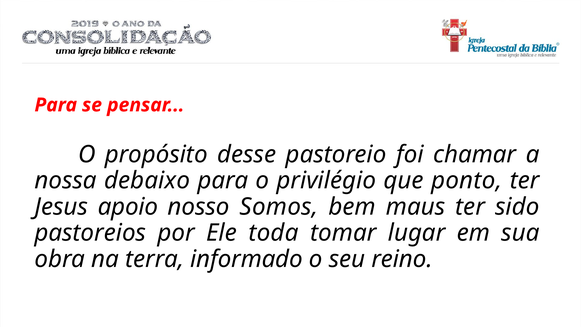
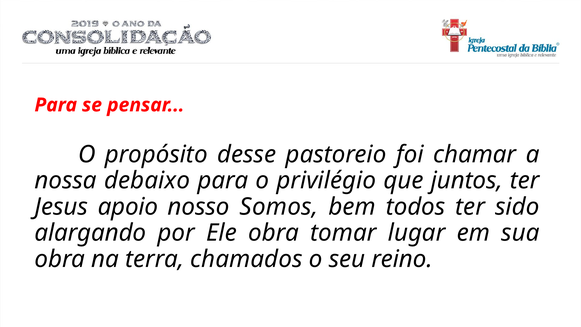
ponto: ponto -> juntos (467, 180)
maus: maus -> todos (416, 207)
pastoreios: pastoreios -> alargando (90, 233)
Ele toda: toda -> obra (274, 233)
informado: informado -> chamados (246, 259)
